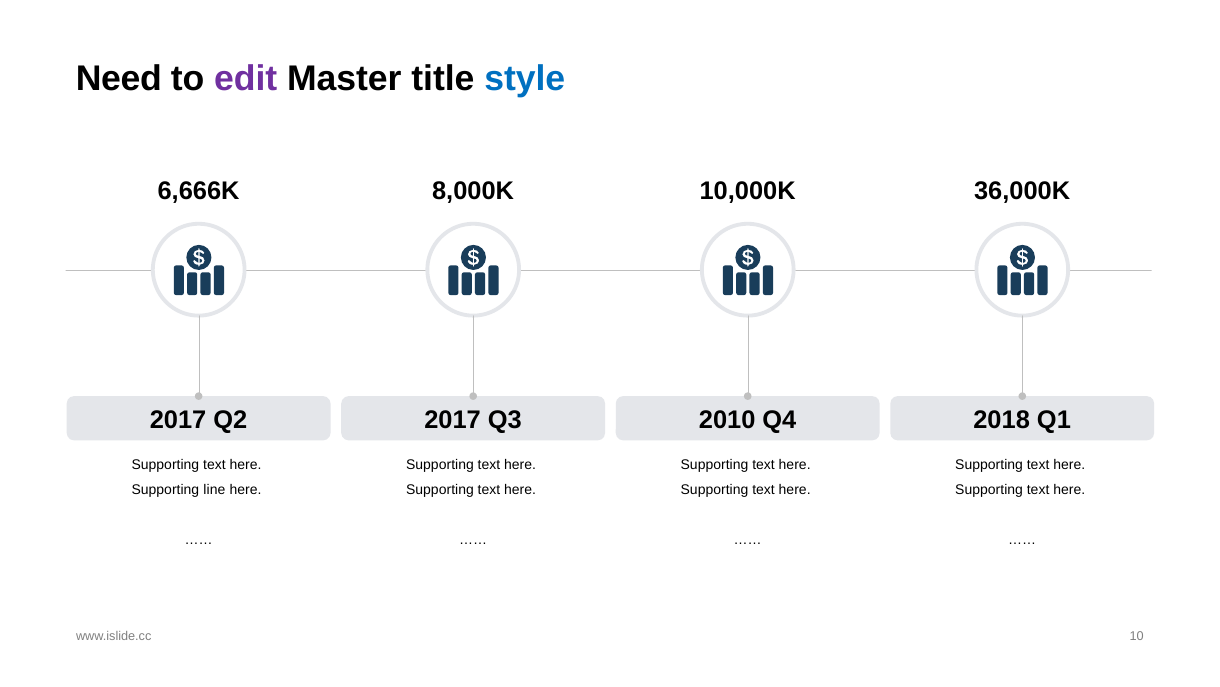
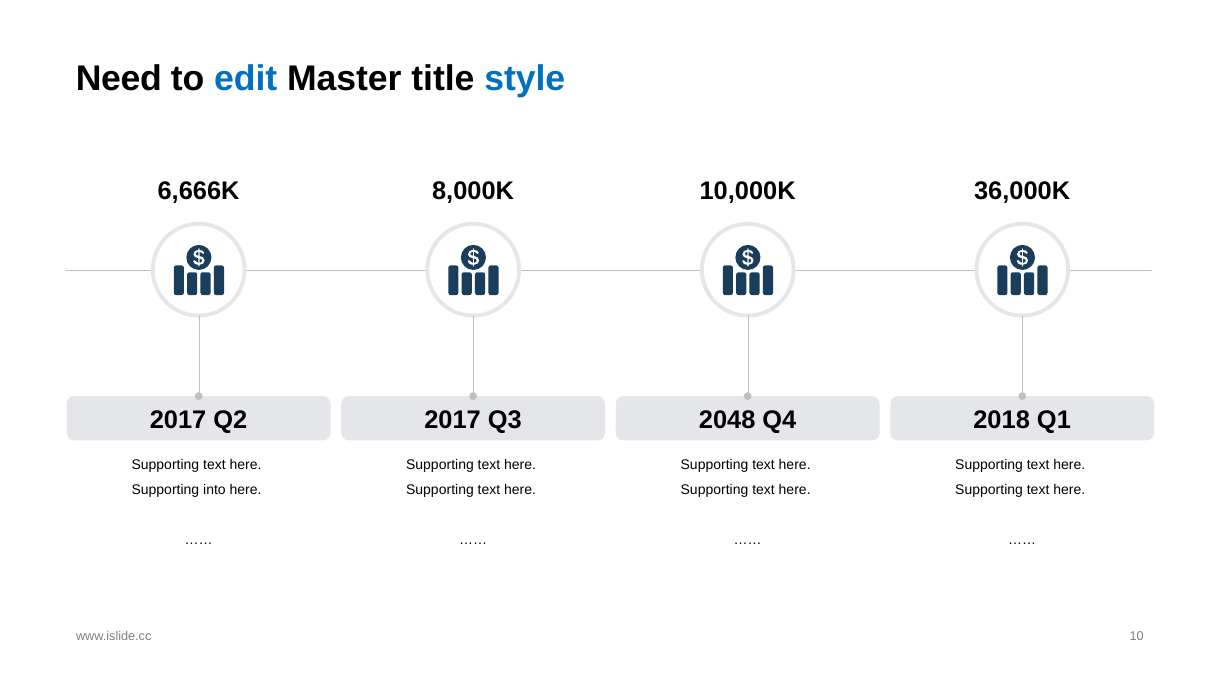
edit colour: purple -> blue (246, 79)
2010: 2010 -> 2048 (727, 420)
line: line -> into (214, 489)
